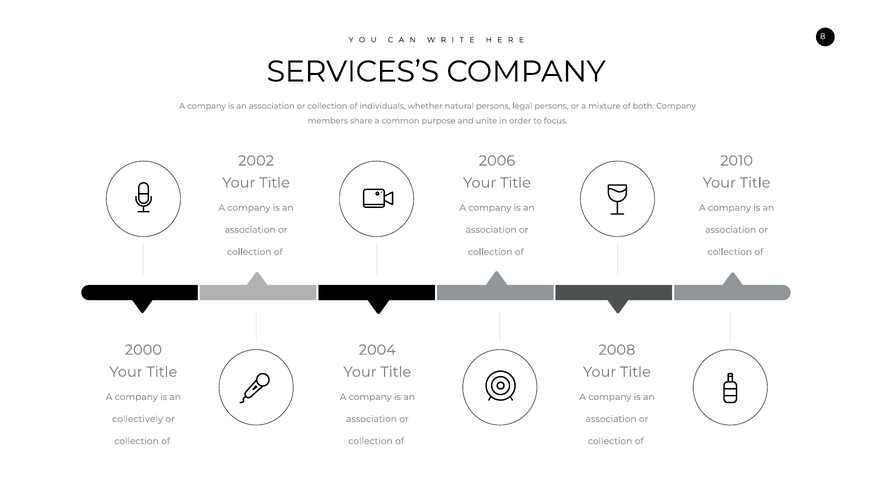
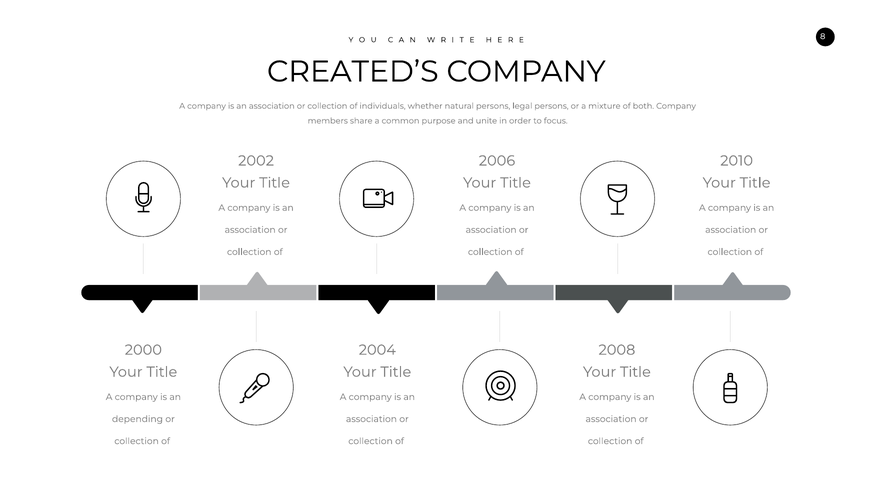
SERVICES’S: SERVICES’S -> CREATED’S (353, 72)
collectively: collectively -> depending (137, 419)
